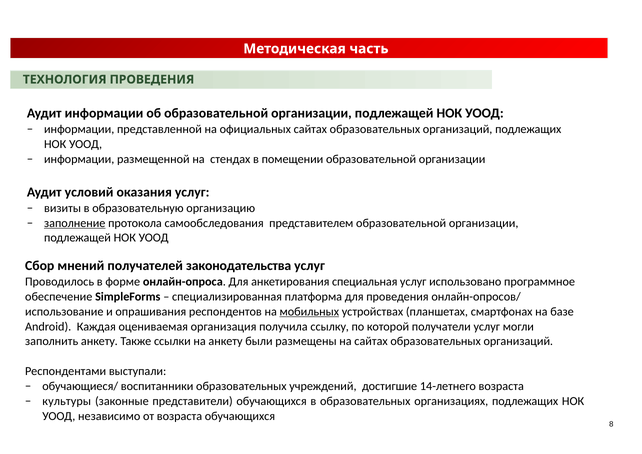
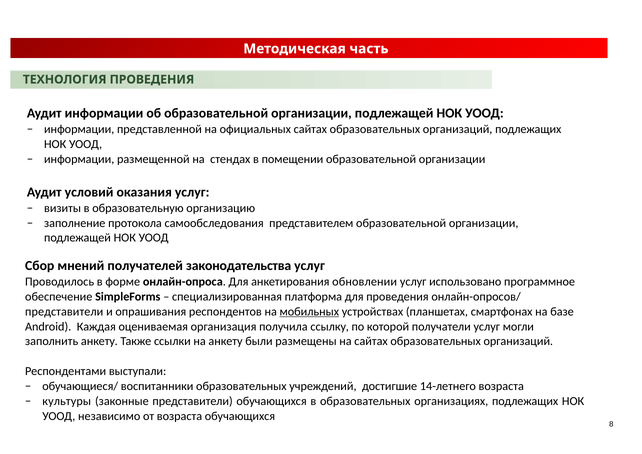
заполнение underline: present -> none (75, 223)
специальная: специальная -> обновлении (365, 282)
использование: использование -> представители (64, 312)
